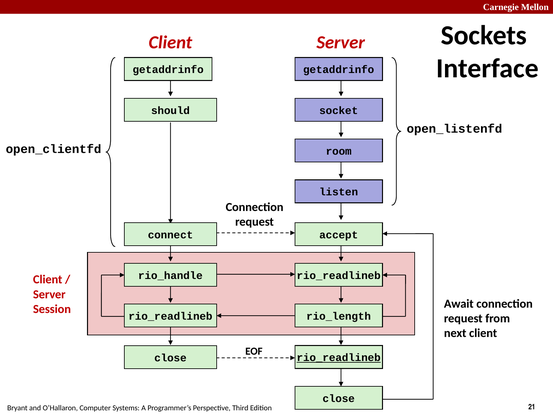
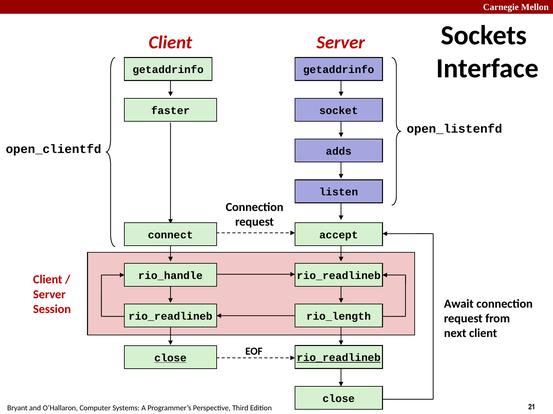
should: should -> faster (170, 111)
room: room -> adds (339, 152)
close underline: none -> present (170, 359)
